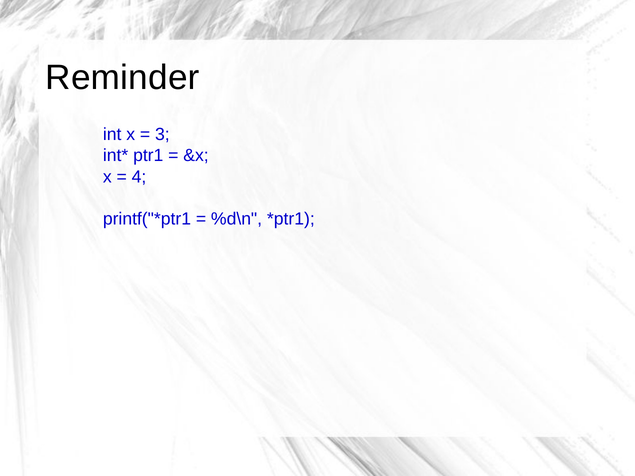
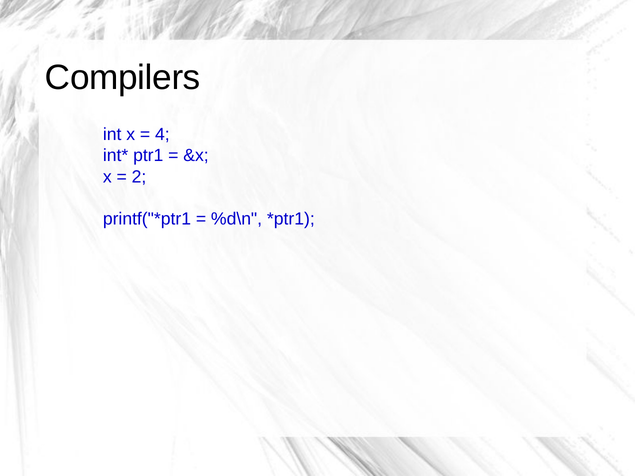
Reminder: Reminder -> Compilers (123, 78)
3: 3 -> 4 (162, 135)
4: 4 -> 2 (139, 177)
